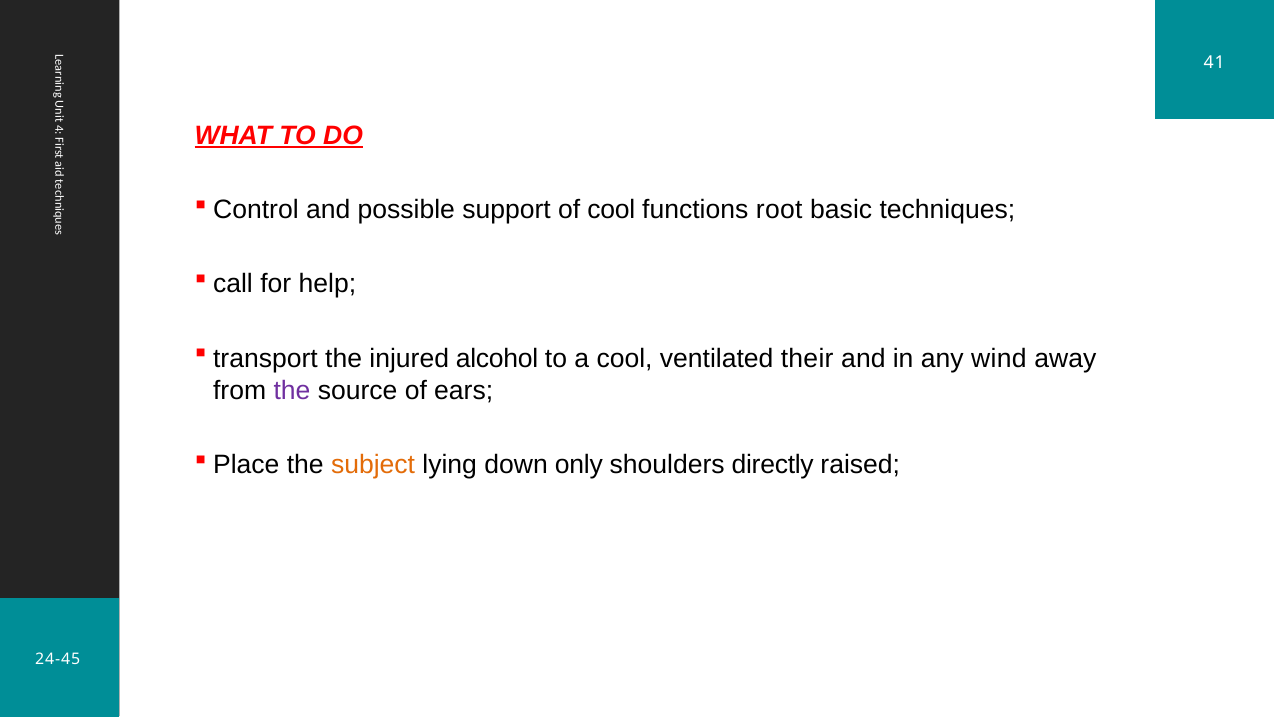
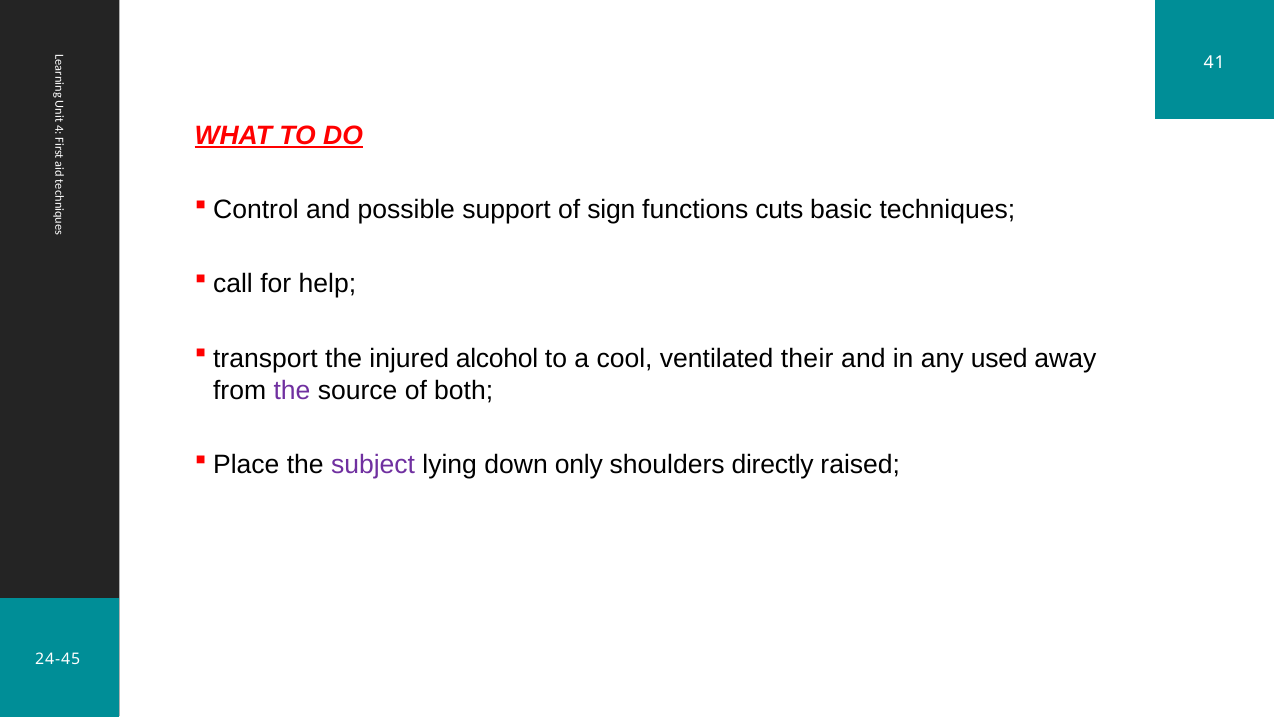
of cool: cool -> sign (611, 210)
root: root -> cuts (779, 210)
wind: wind -> used (999, 358)
ears: ears -> both (464, 390)
subject colour: orange -> purple (373, 464)
